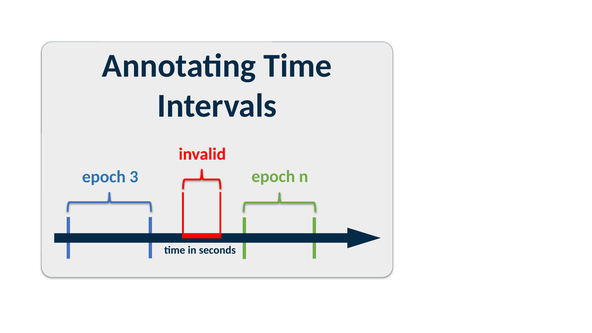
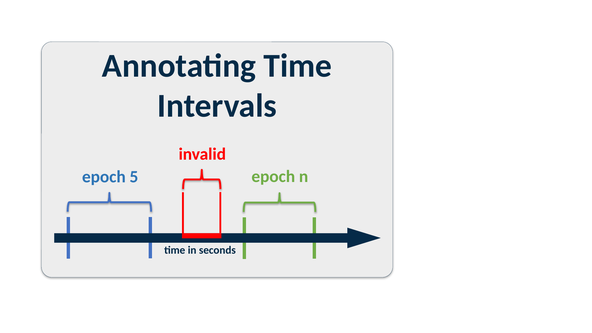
3: 3 -> 5 (134, 177)
